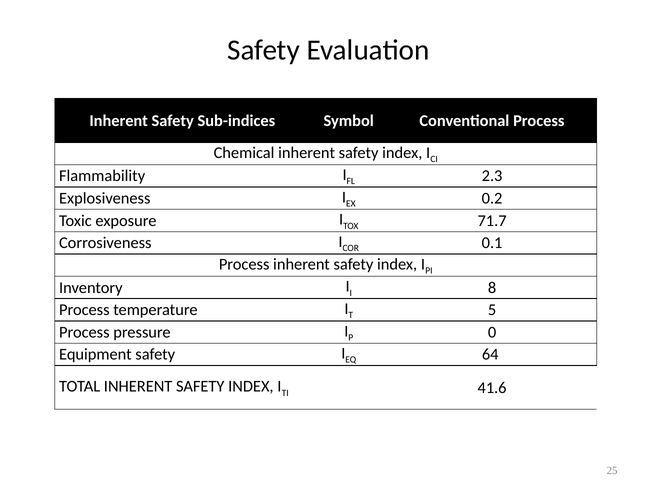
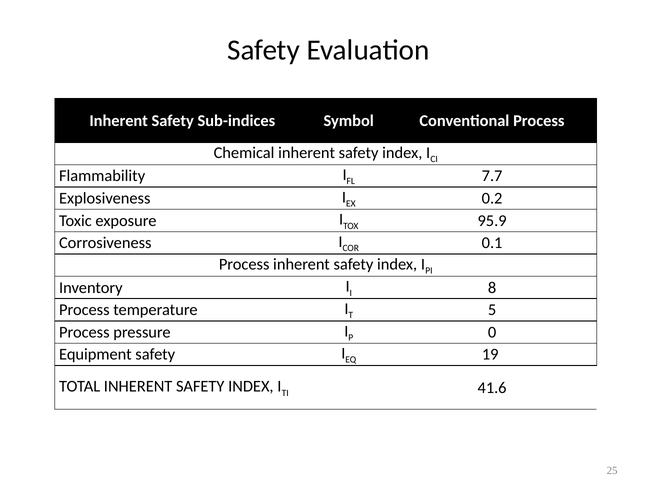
2.3: 2.3 -> 7.7 (492, 176)
71.7: 71.7 -> 95.9 (492, 221)
64: 64 -> 19 (490, 354)
